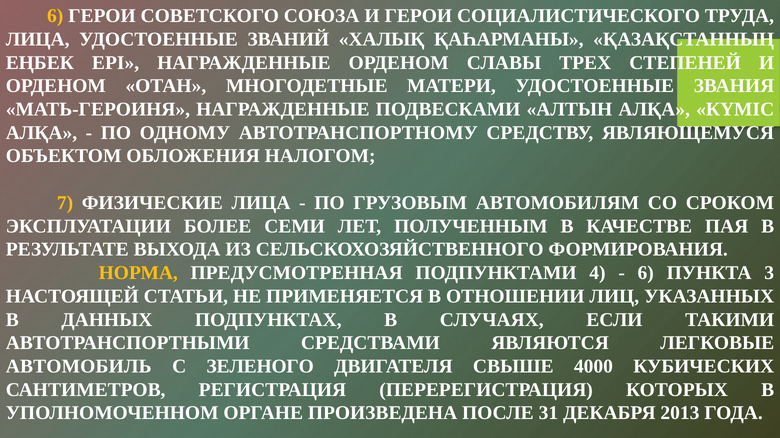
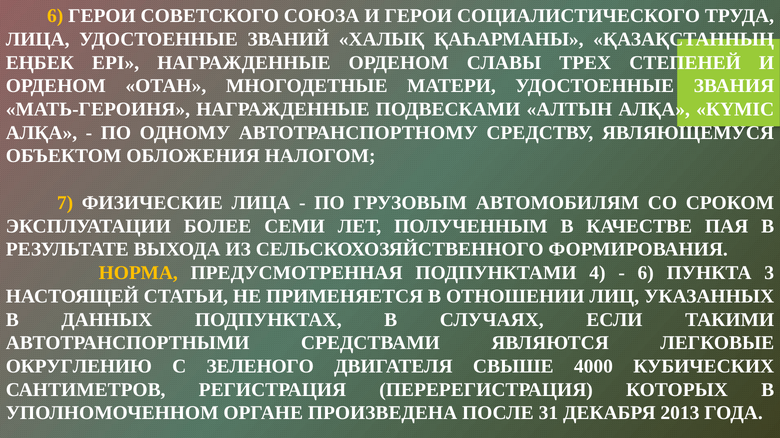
АВТОМОБИЛЬ: АВТОМОБИЛЬ -> ОКРУГЛЕНИЮ (79, 367)
